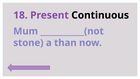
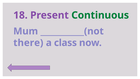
Continuous colour: black -> green (100, 15)
stone: stone -> there (28, 43)
than: than -> class (65, 43)
